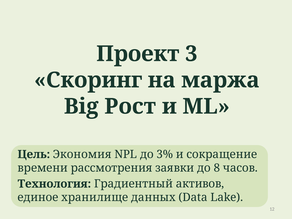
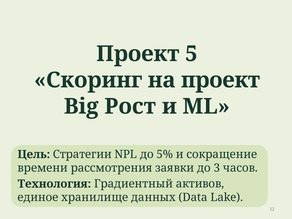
3: 3 -> 5 (191, 54)
на маржа: маржа -> проект (221, 80)
Экономия: Экономия -> Стратегии (82, 154)
3%: 3% -> 5% (165, 154)
8: 8 -> 3 (217, 168)
